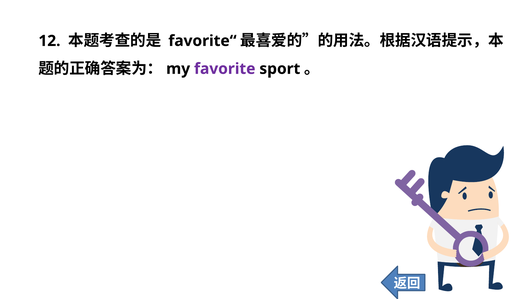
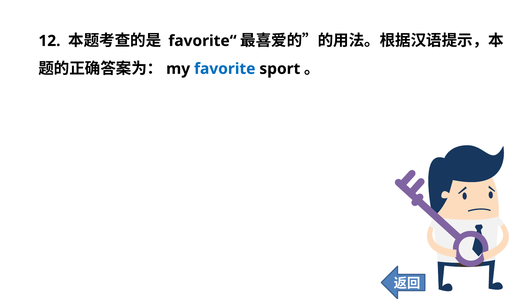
favorite colour: purple -> blue (225, 69)
